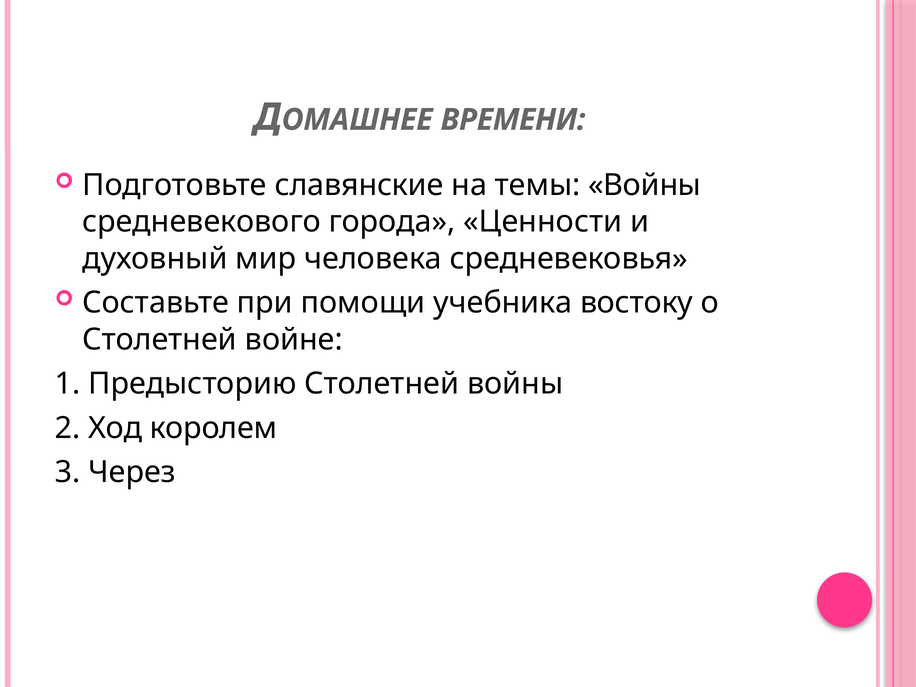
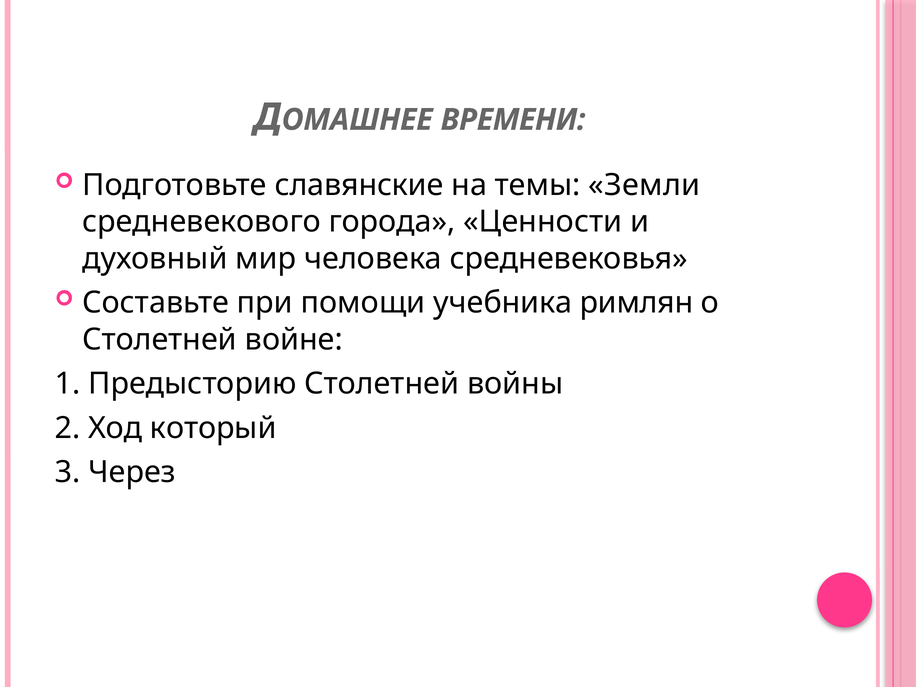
темы Войны: Войны -> Земли (644, 185)
востоку: востоку -> римлян (637, 303)
королем: королем -> который (213, 428)
